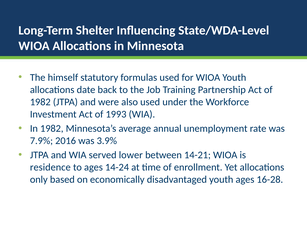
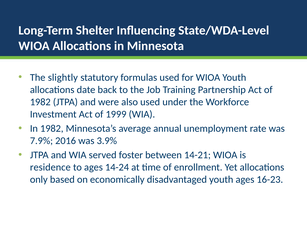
himself: himself -> slightly (63, 77)
1993: 1993 -> 1999 (116, 114)
lower: lower -> foster (131, 155)
16-28: 16-28 -> 16-23 (270, 180)
